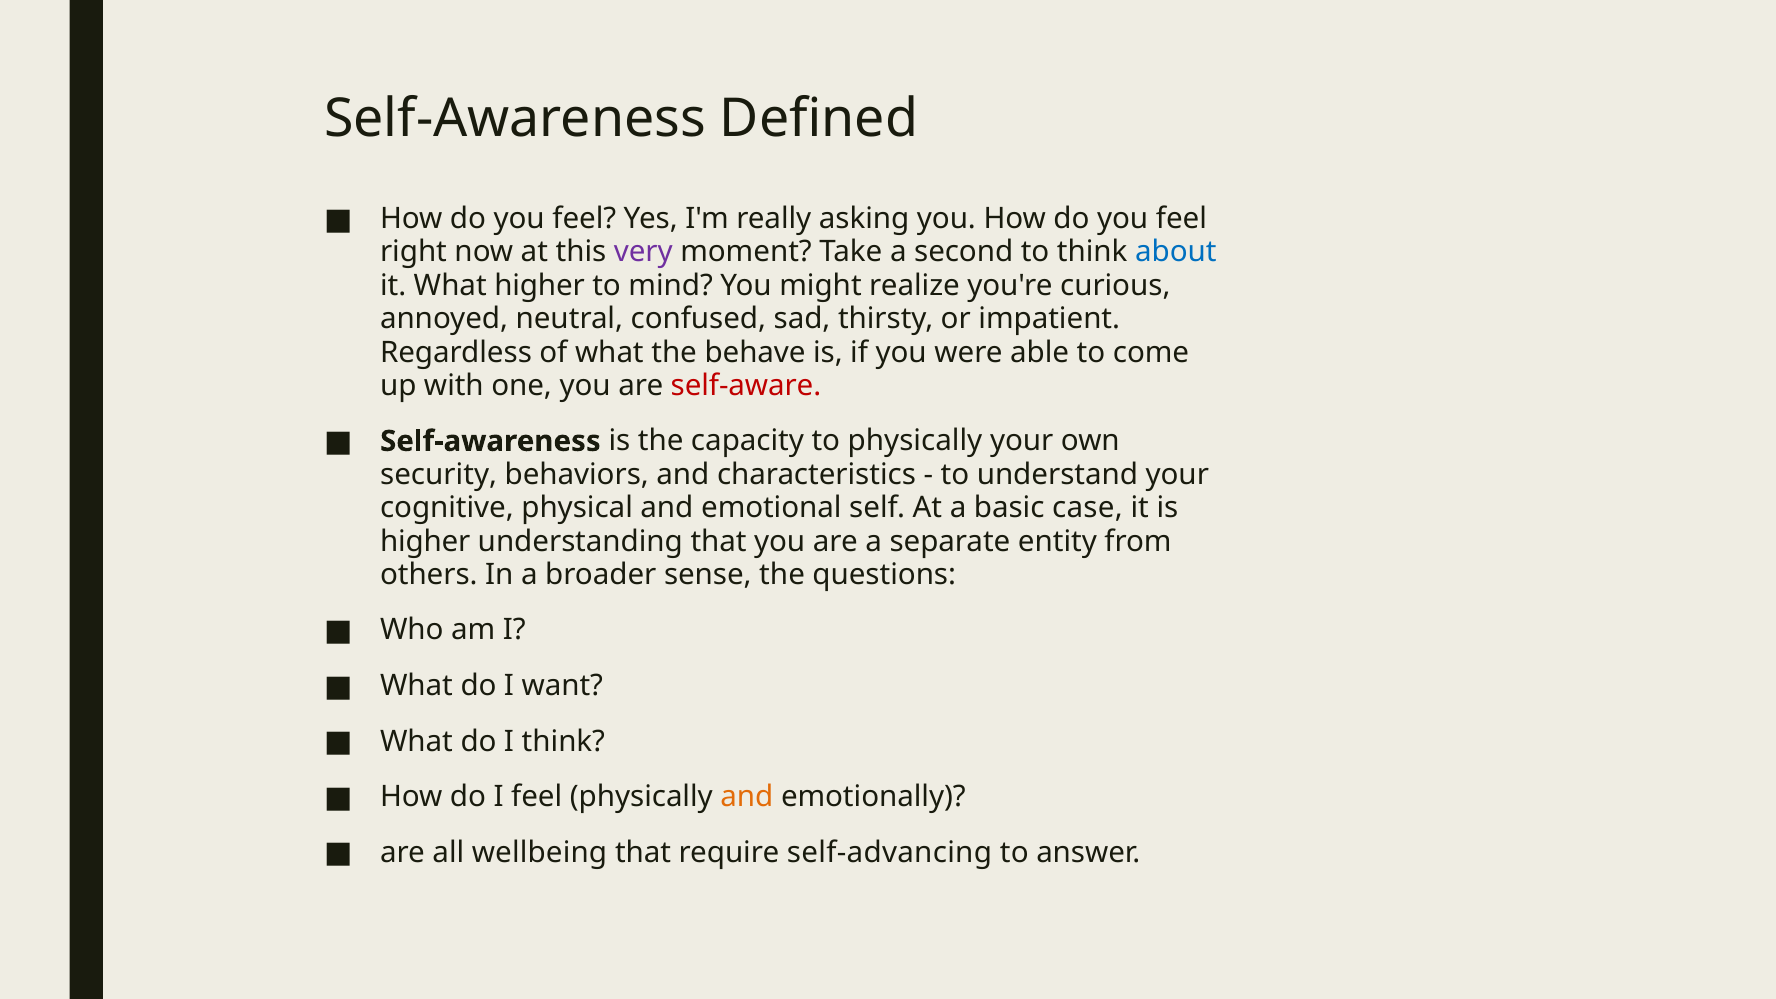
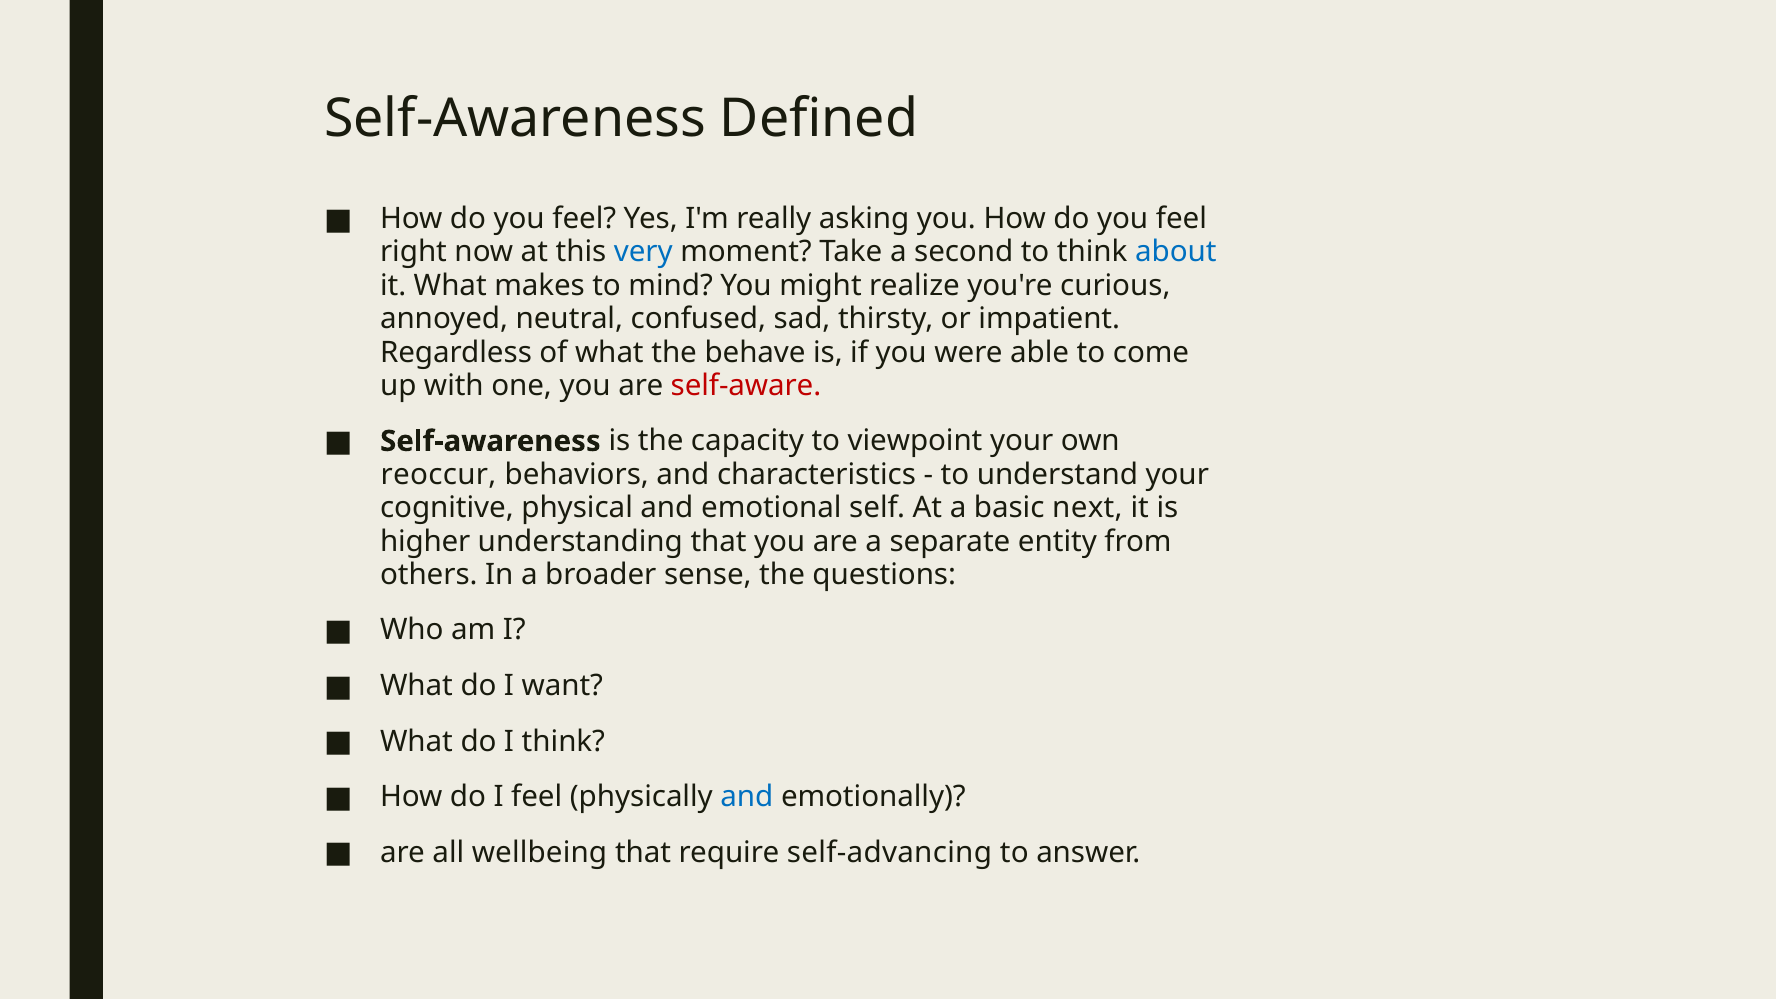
very colour: purple -> blue (643, 252)
What higher: higher -> makes (540, 286)
to physically: physically -> viewpoint (915, 441)
security: security -> reoccur (438, 475)
case: case -> next (1087, 508)
and colour: orange -> blue (747, 797)
